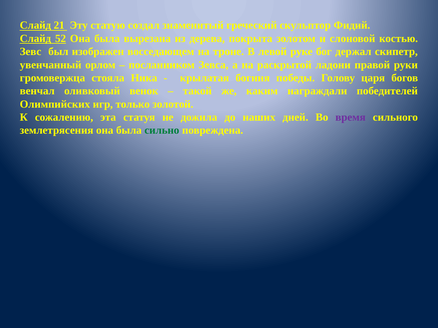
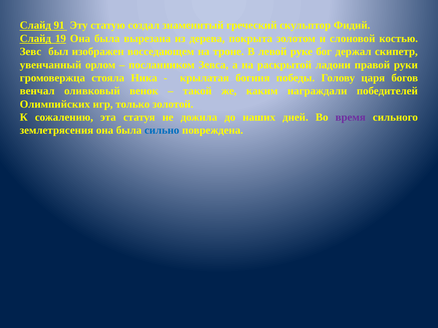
21: 21 -> 91 (59, 25)
52: 52 -> 19 (61, 39)
сильно colour: green -> blue (162, 131)
